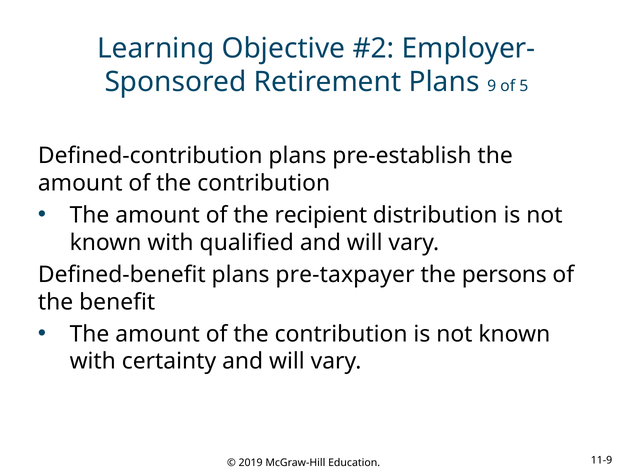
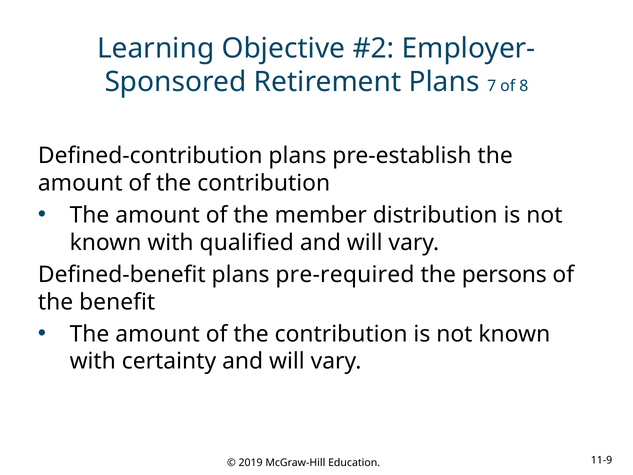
9: 9 -> 7 (492, 86)
5: 5 -> 8 (524, 86)
recipient: recipient -> member (321, 215)
pre-taxpayer: pre-taxpayer -> pre-required (345, 274)
